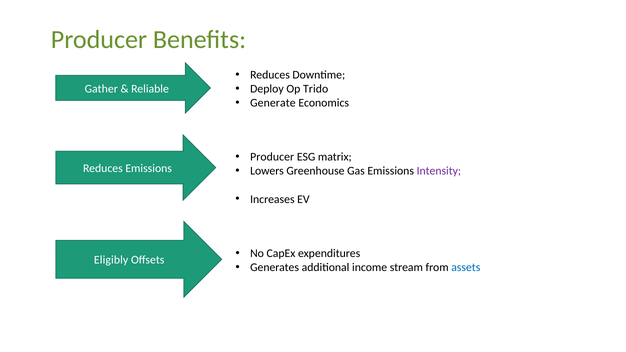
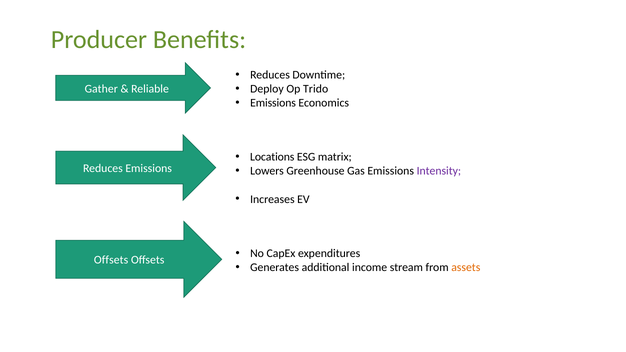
Generate: Generate -> Emissions (273, 103)
Producer: Producer -> Locations (272, 157)
Eligibly: Eligibly -> Offsets (111, 260)
assets colour: blue -> orange (466, 268)
